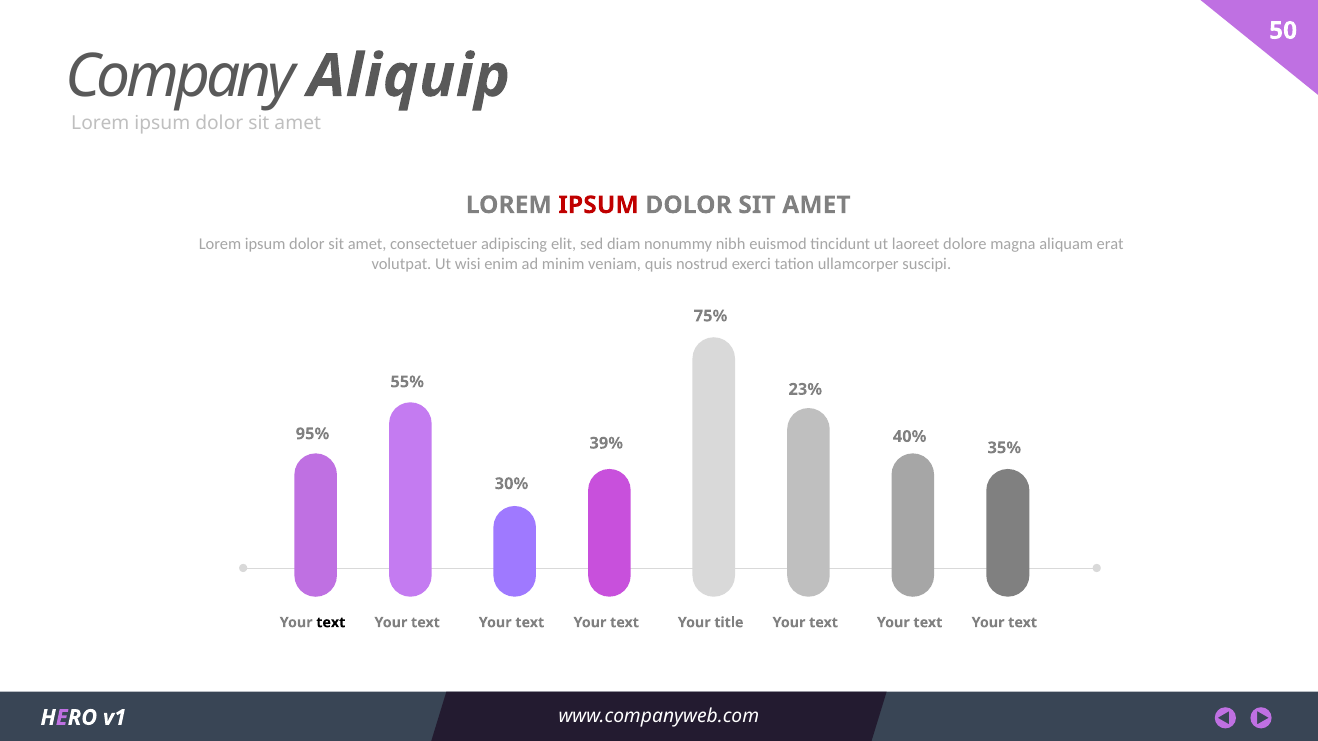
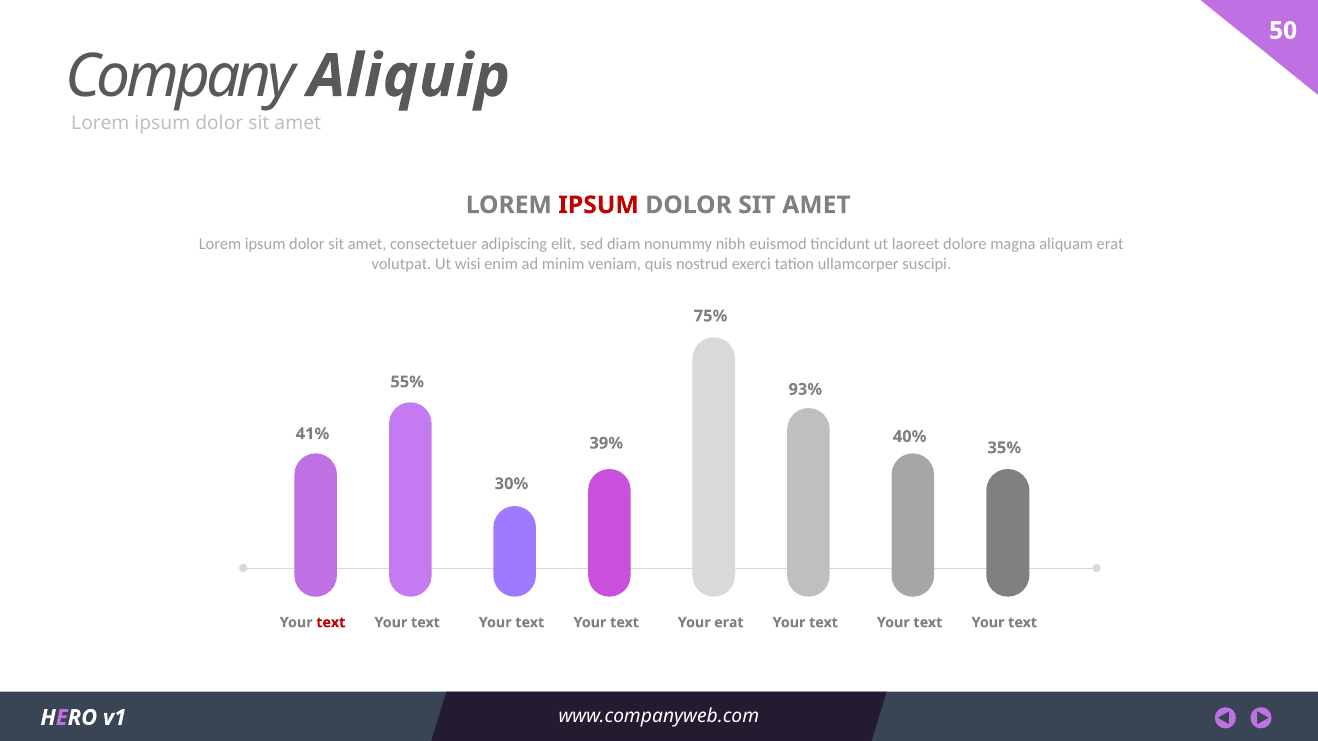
23%: 23% -> 93% (805, 390)
95%: 95% -> 41% (313, 434)
text colour: black -> red (331, 623)
Your title: title -> erat (729, 623)
